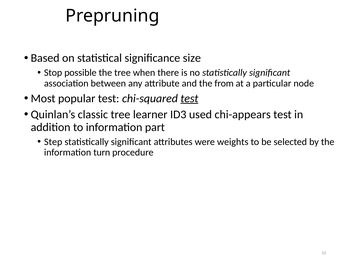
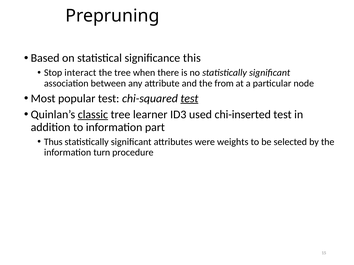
size: size -> this (192, 58)
possible: possible -> interact (80, 73)
classic underline: none -> present (93, 115)
chi-appears: chi-appears -> chi-inserted (243, 115)
Step: Step -> Thus (53, 142)
